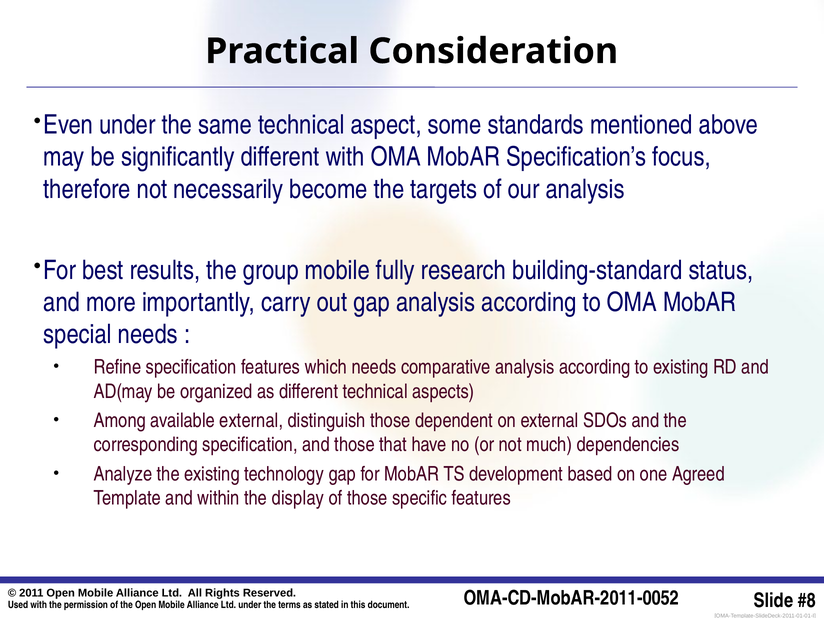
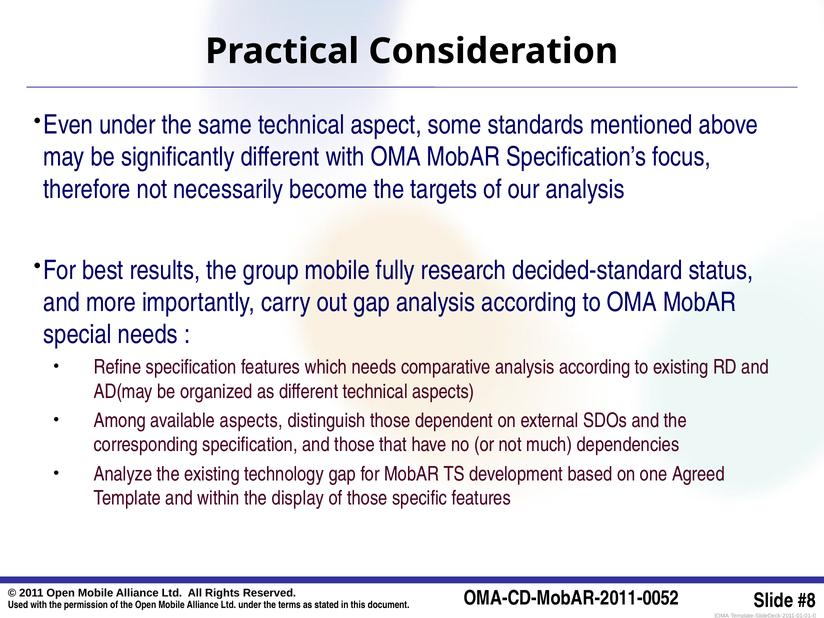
building-standard: building-standard -> decided-standard (597, 270)
available external: external -> aspects (251, 421)
